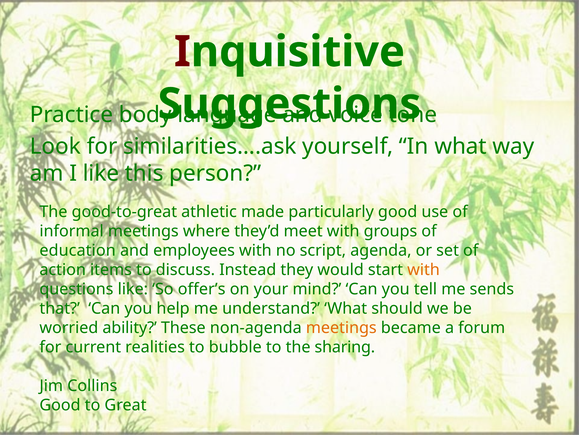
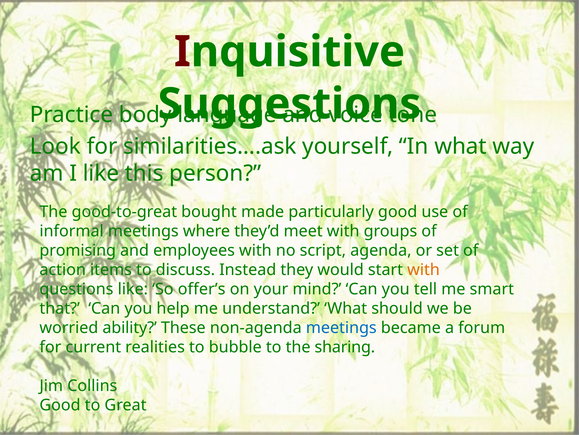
athletic: athletic -> bought (209, 211)
education: education -> promising (78, 250)
sends: sends -> smart (492, 289)
meetings colour: orange -> blue (341, 327)
